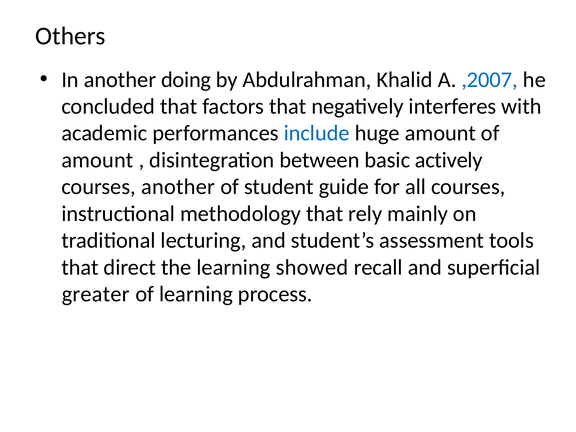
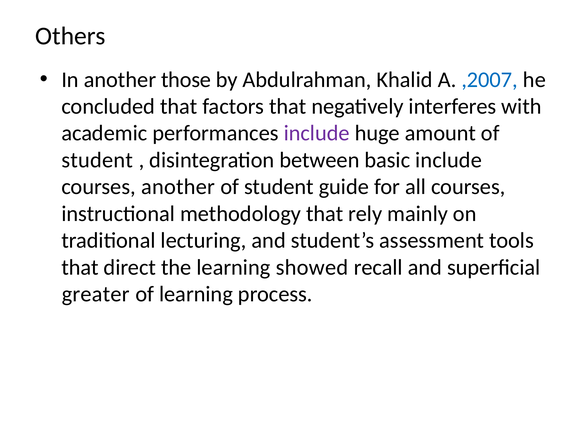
doing: doing -> those (186, 80)
include colour: blue -> purple (317, 133)
amount: amount -> student (97, 160)
basic actively: actively -> include (449, 160)
